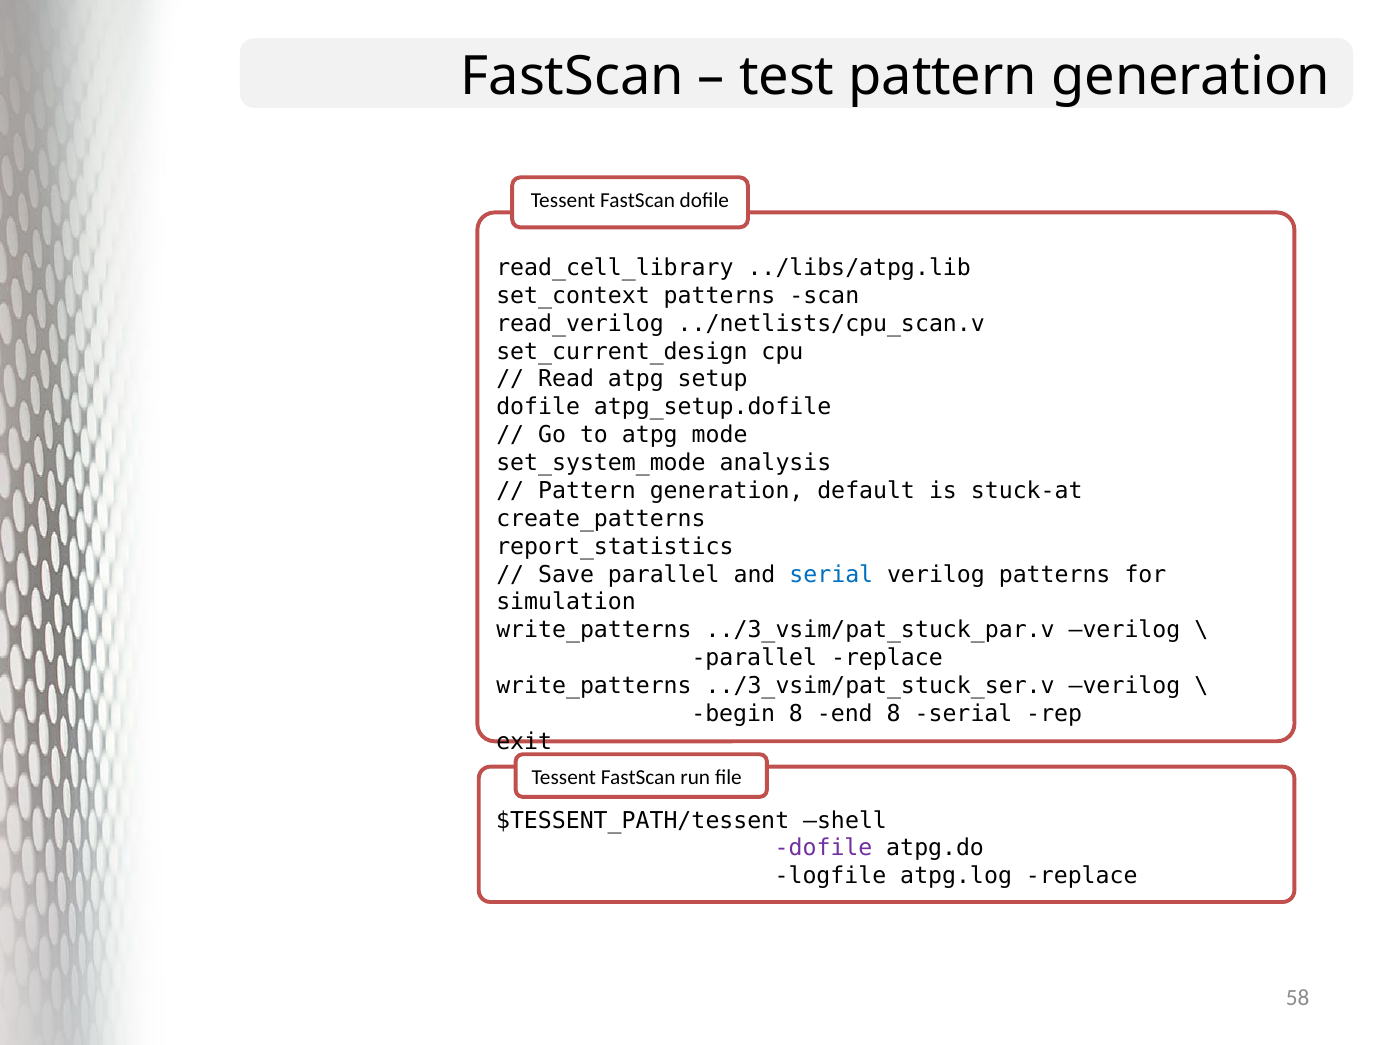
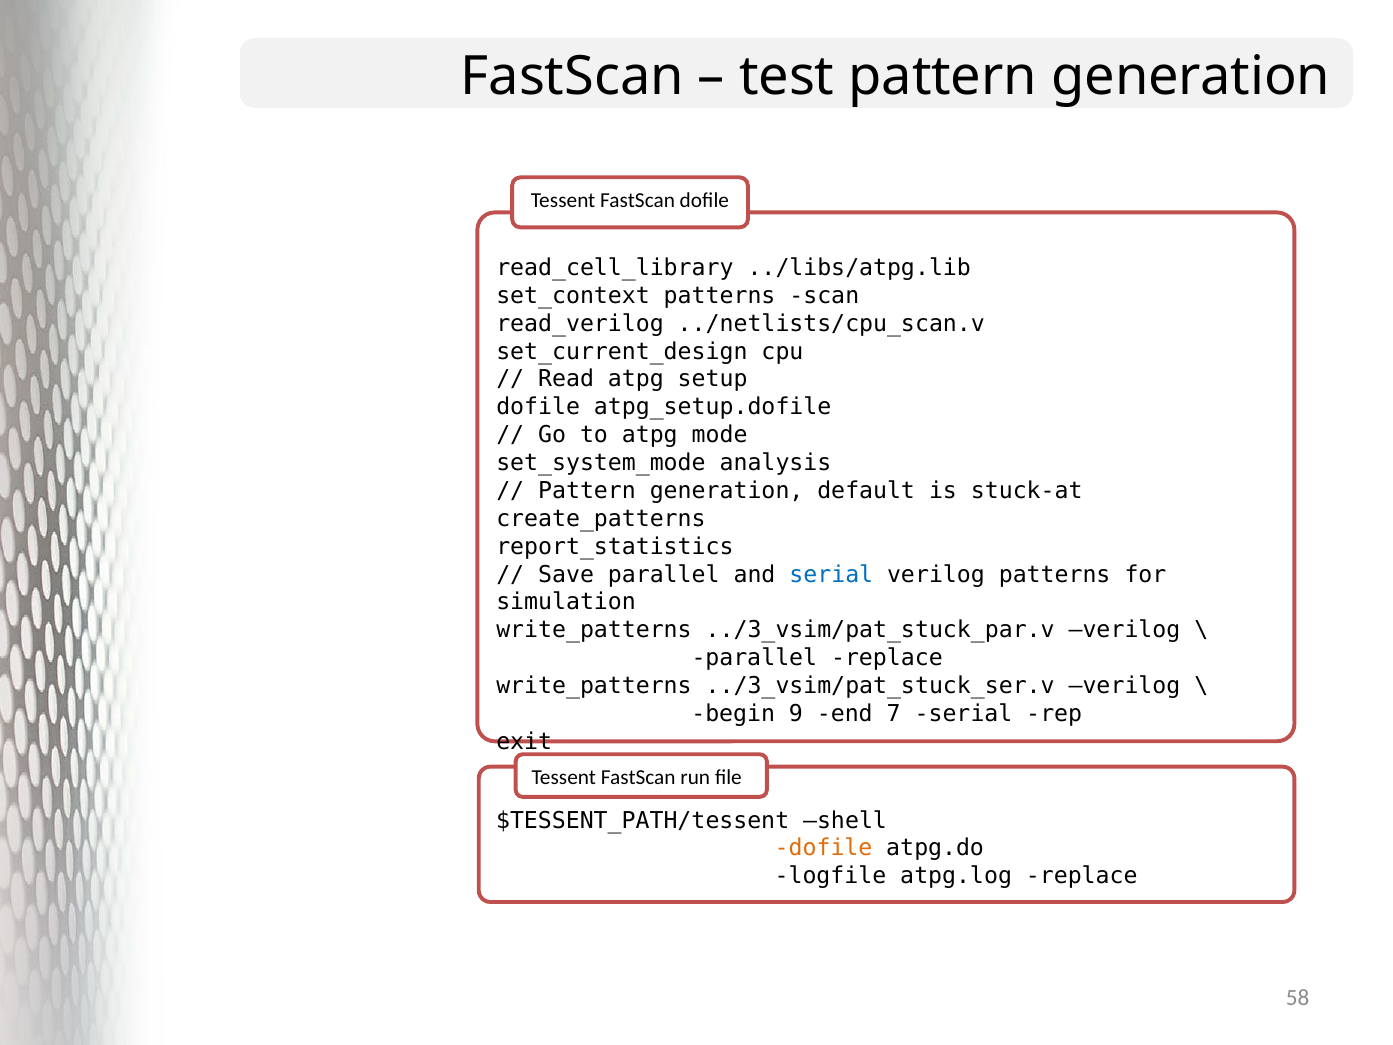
begin 8: 8 -> 9 (796, 714)
end 8: 8 -> 7 (894, 714)
dofile colour: purple -> orange (824, 848)
